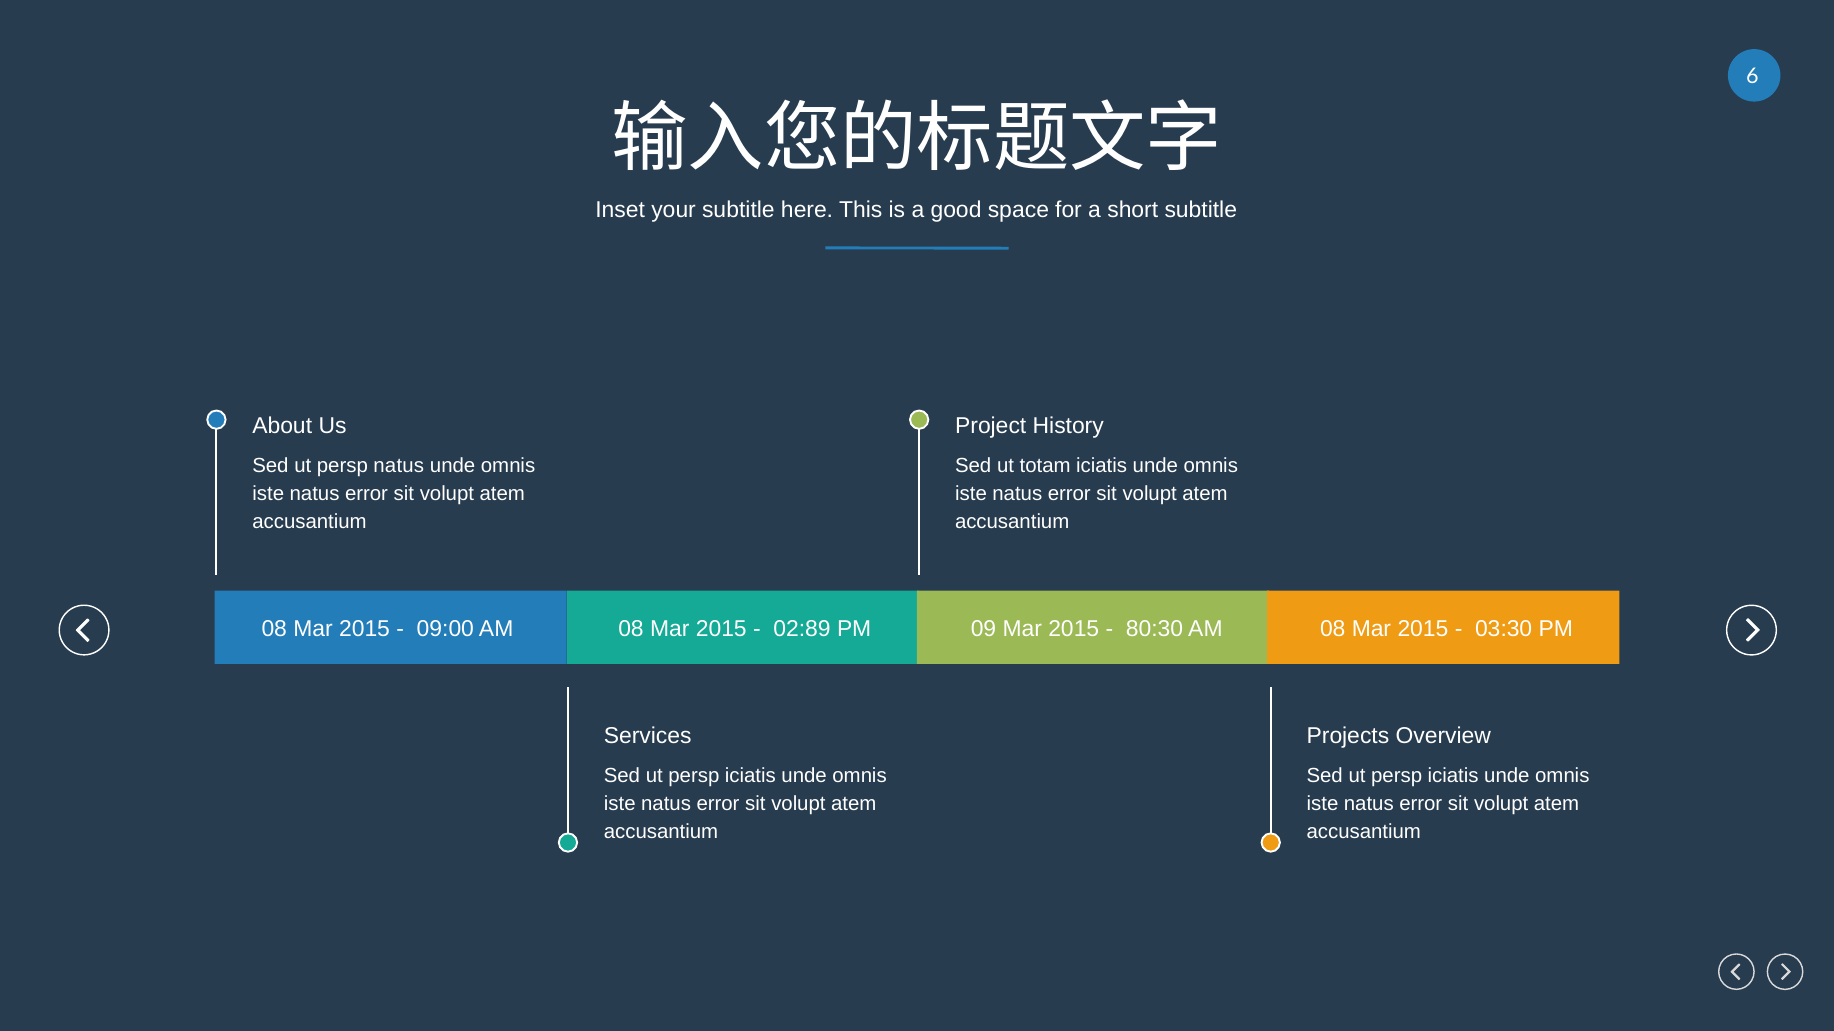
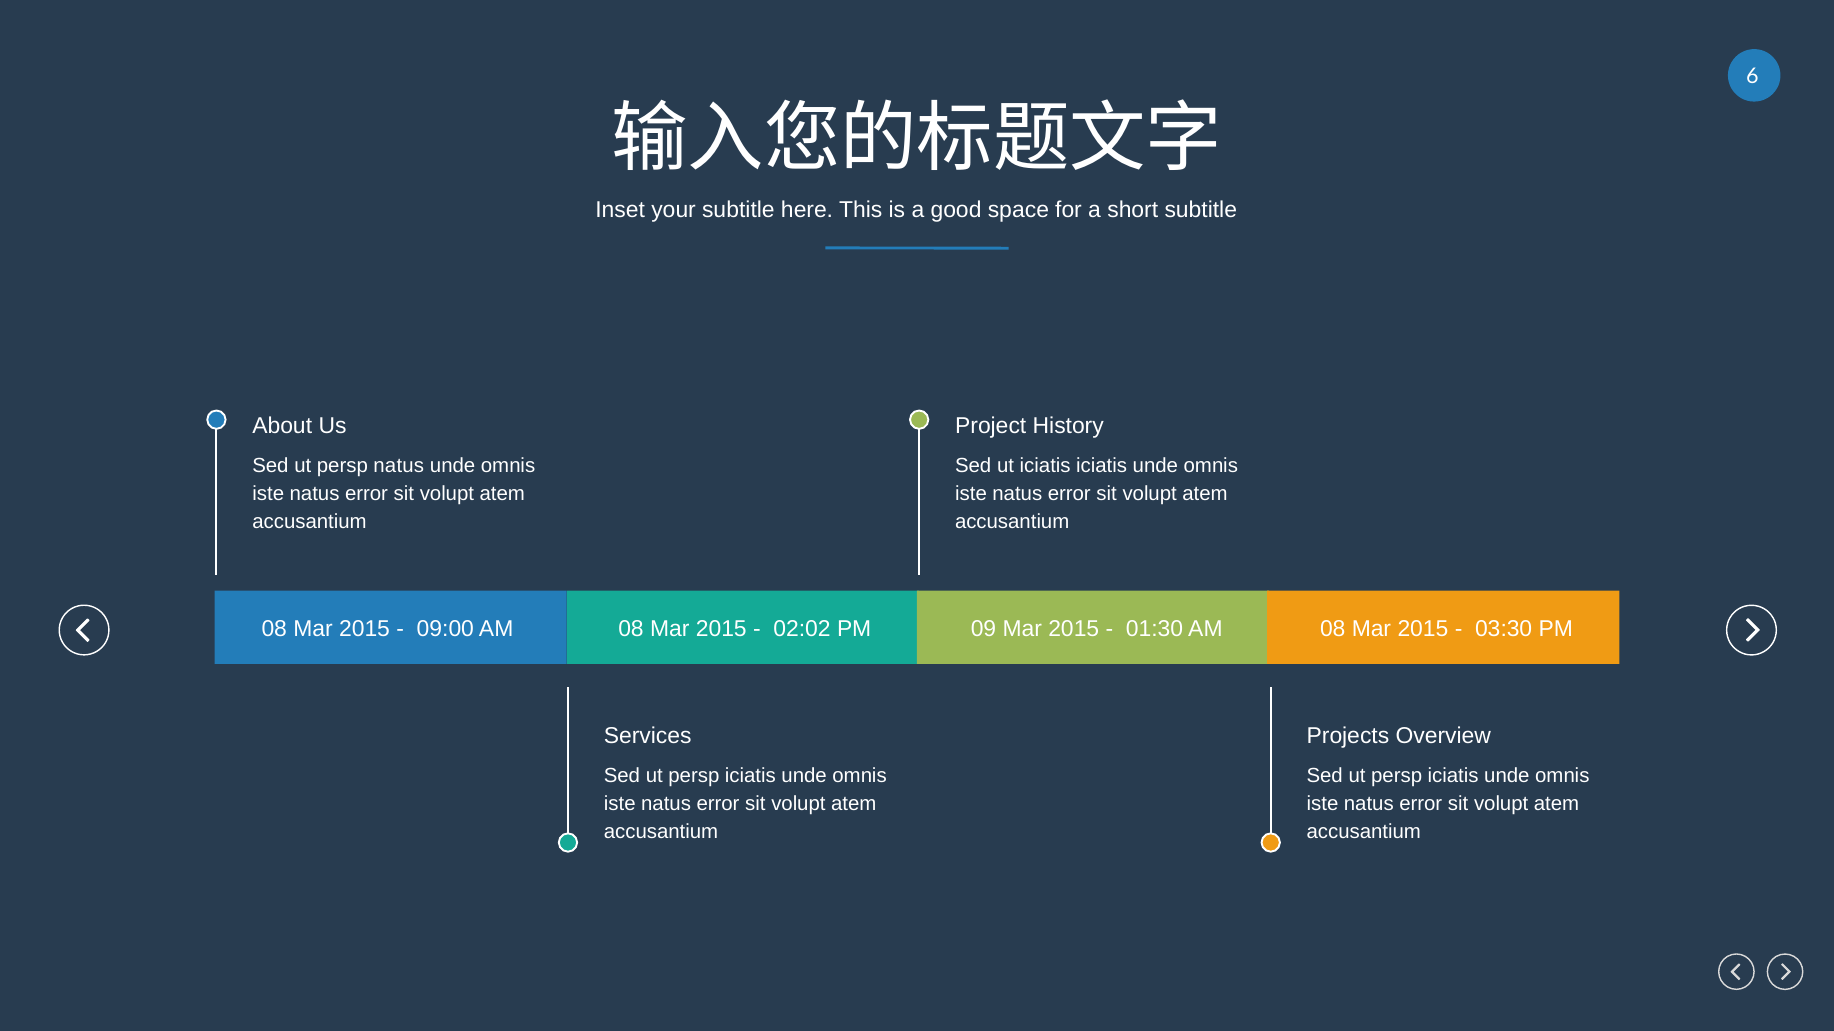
ut totam: totam -> iciatis (1045, 466)
02:89: 02:89 -> 02:02 (802, 629)
80:30: 80:30 -> 01:30 (1155, 629)
